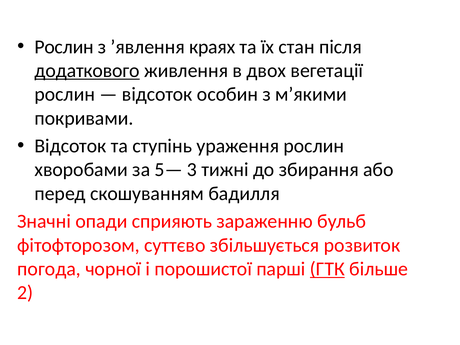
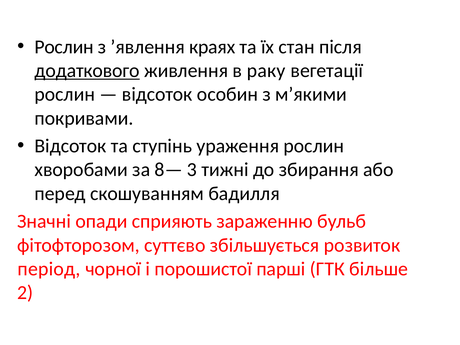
двох: двох -> раку (266, 71)
5—: 5— -> 8— (169, 170)
погода: погода -> період (49, 269)
ГТК underline: present -> none (327, 269)
